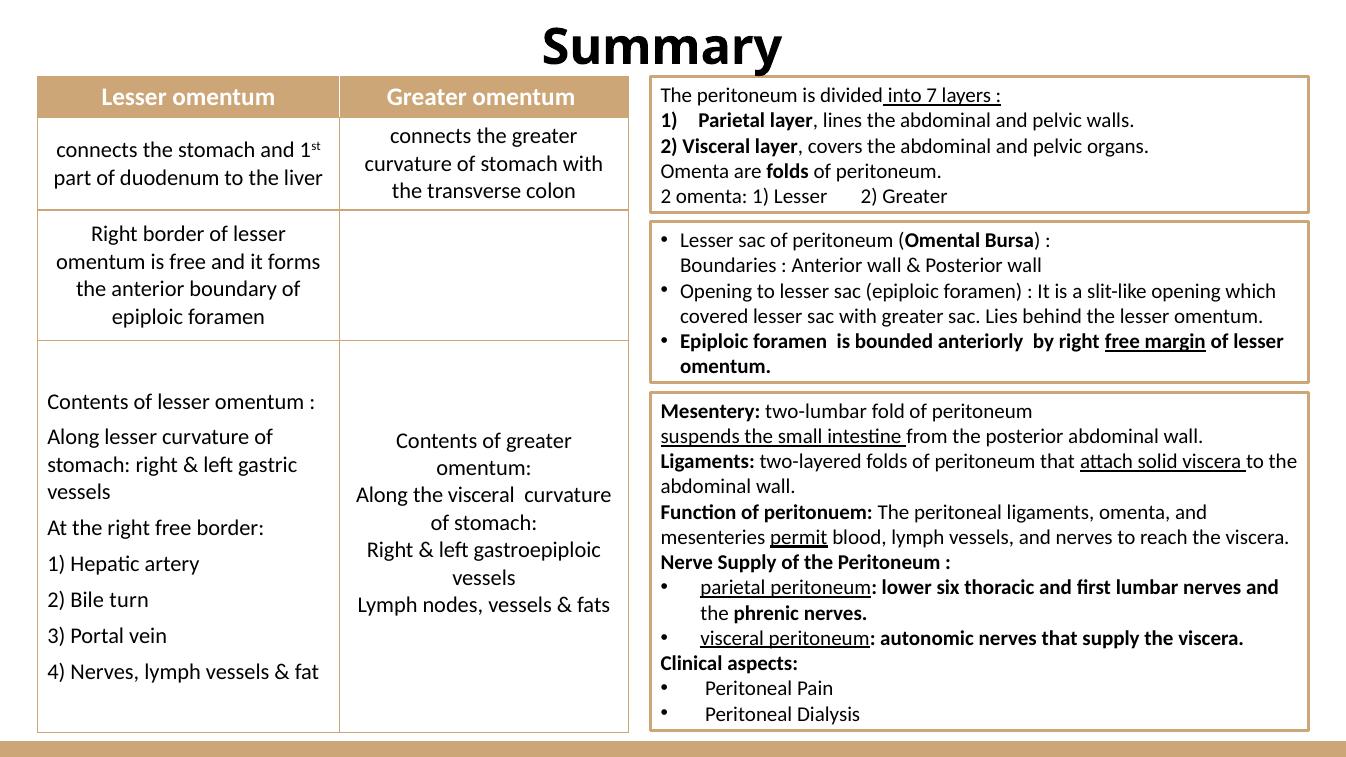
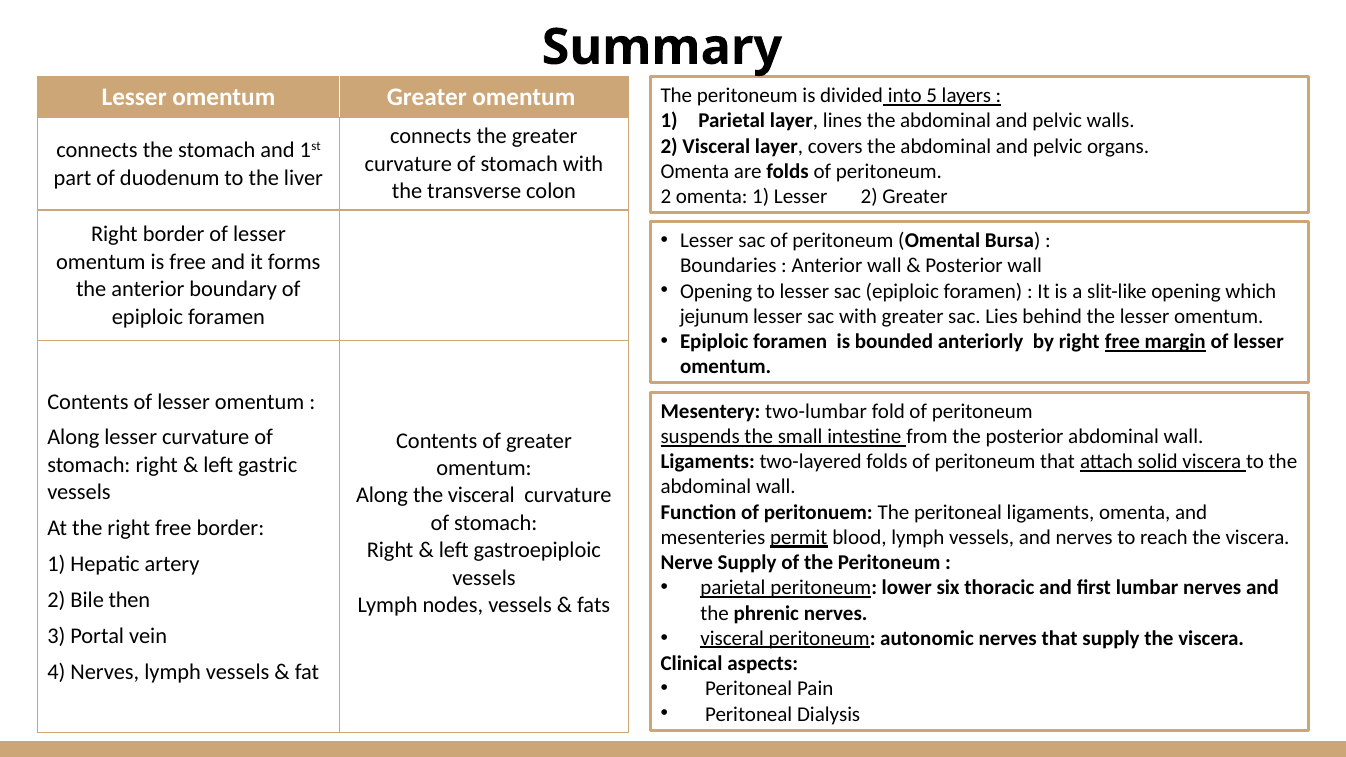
7: 7 -> 5 (932, 96)
covered: covered -> jejunum (714, 316)
turn: turn -> then (129, 600)
